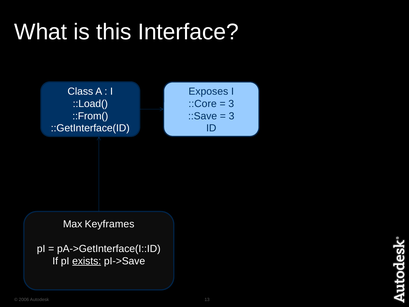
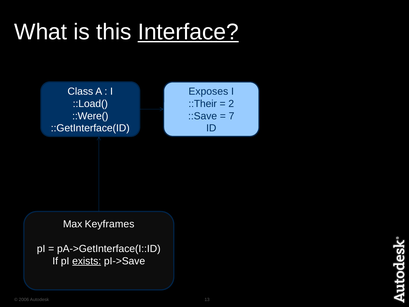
Interface underline: none -> present (188, 32)
::Core: ::Core -> ::Their (203, 104)
3: 3 -> 2 (231, 104)
::From(: ::From( -> ::Were( (90, 116)
3: 3 -> 7 (232, 116)
